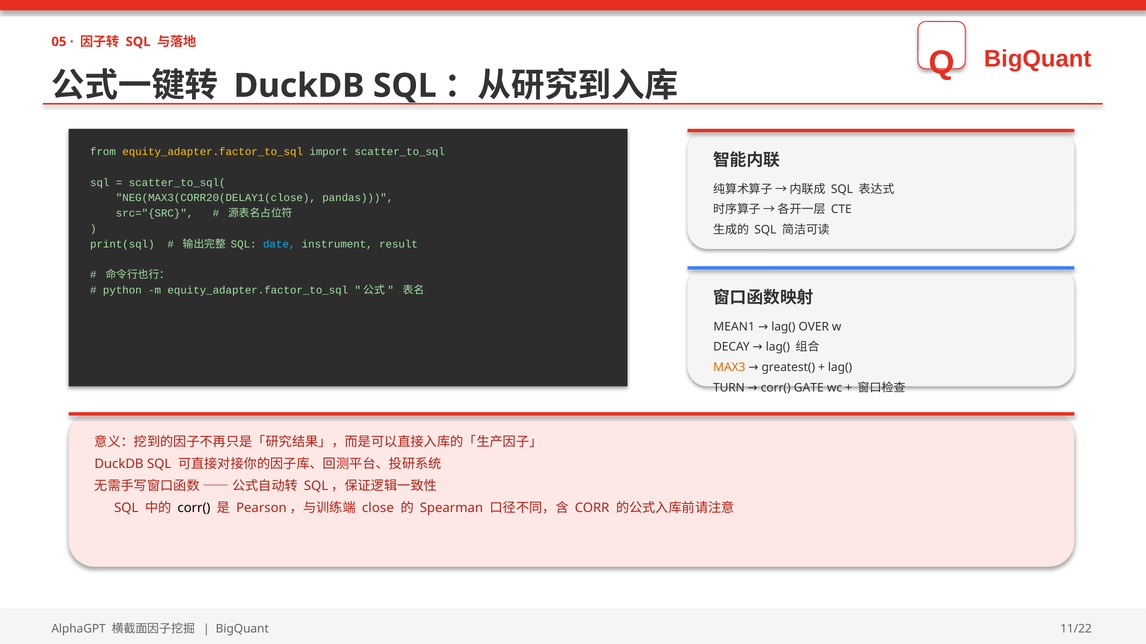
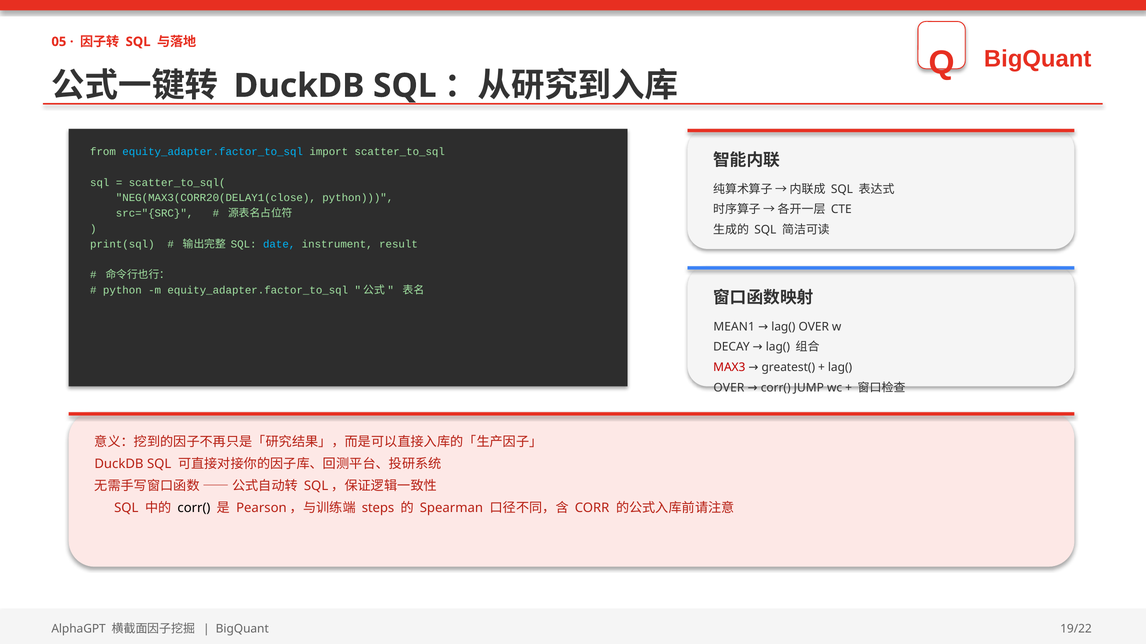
equity_adapter.factor_to_sql colour: yellow -> light blue (213, 152)
NEG(MAX3(CORR20(DELAY1(close pandas: pandas -> python (358, 198)
MAX3 colour: orange -> red (729, 368)
TURN: TURN -> OVER (729, 388)
GATE: GATE -> JUMP (809, 388)
close: close -> steps (378, 509)
11/22: 11/22 -> 19/22 (1076, 629)
